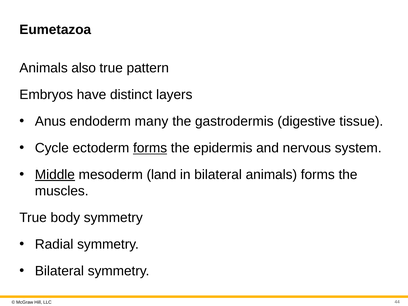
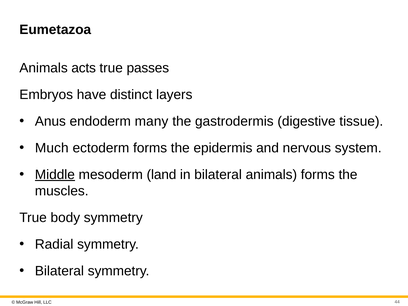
also: also -> acts (84, 68)
pattern: pattern -> passes (148, 68)
Cycle: Cycle -> Much (52, 148)
forms underline: present -> none (150, 148)
